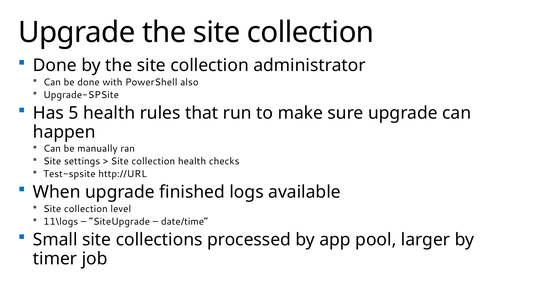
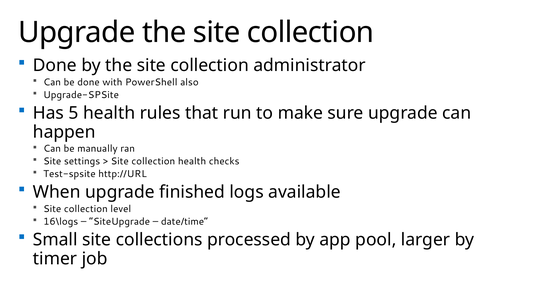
11\logs: 11\logs -> 16\logs (61, 221)
